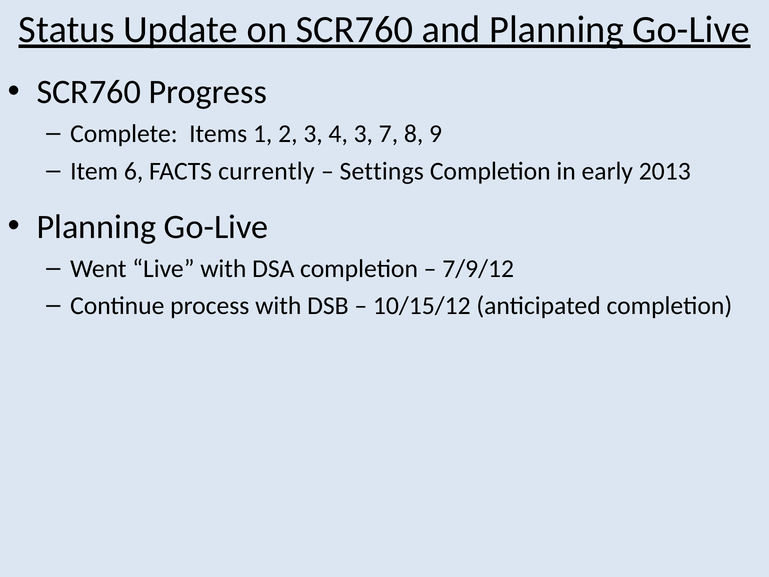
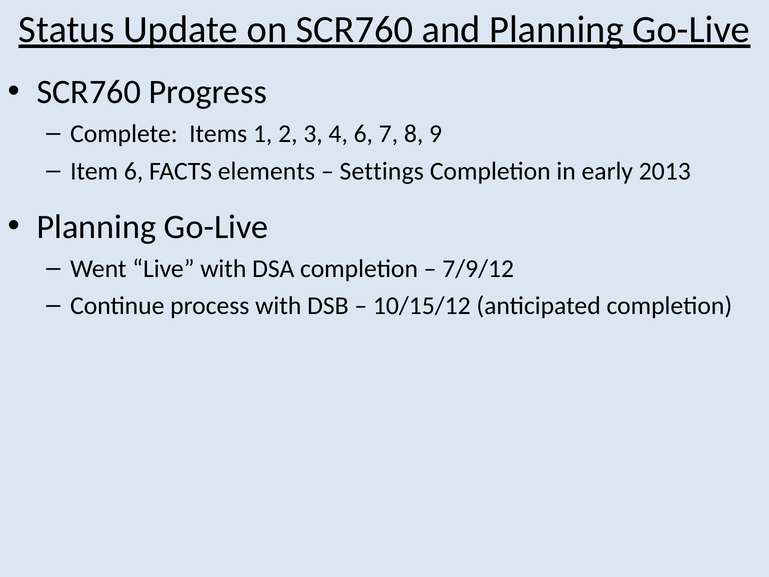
4 3: 3 -> 6 (363, 134)
currently: currently -> elements (266, 171)
